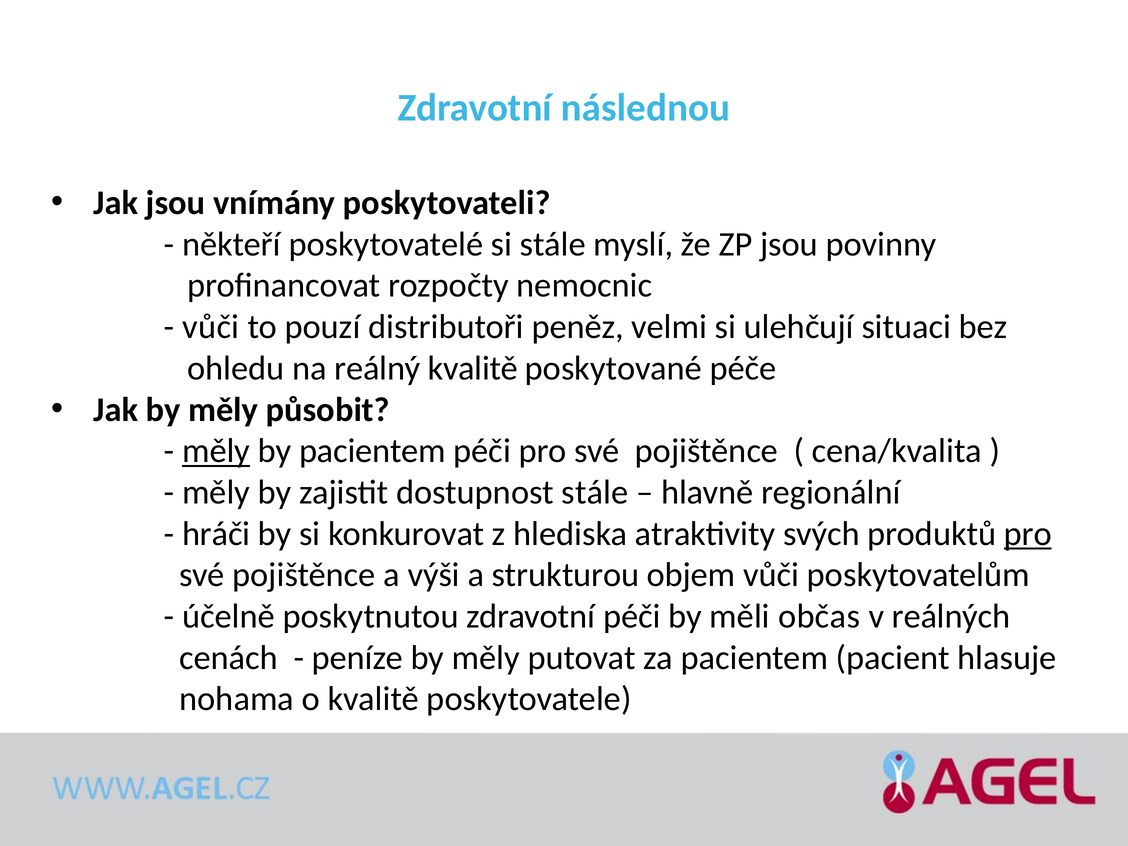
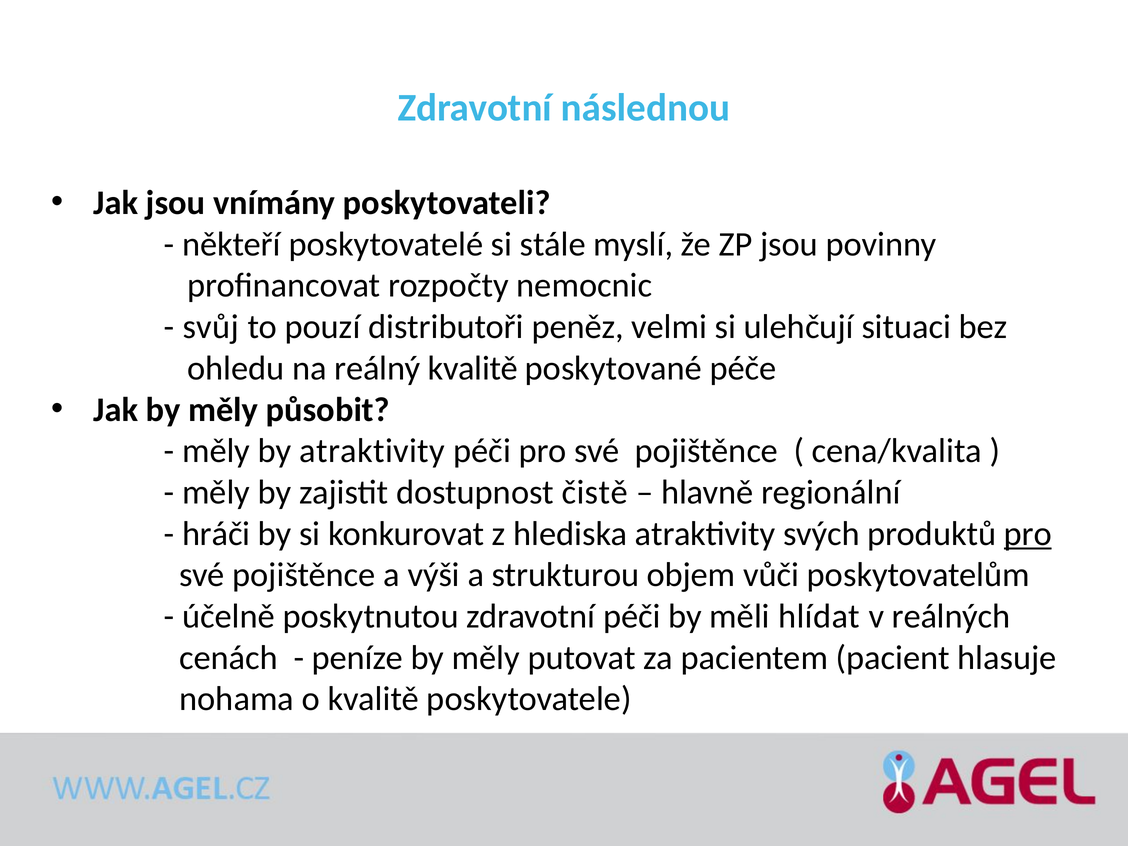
vůči: vůči -> svůj (211, 327)
měly underline: present -> none (216, 451)
by pacientem: pacientem -> atraktivity (372, 451)
dostupnost stále: stále -> čistě (595, 492)
občas: občas -> hlídat (819, 616)
